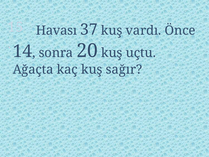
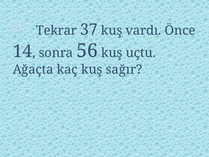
Havası: Havası -> Tekrar (56, 30)
20: 20 -> 56 (87, 51)
